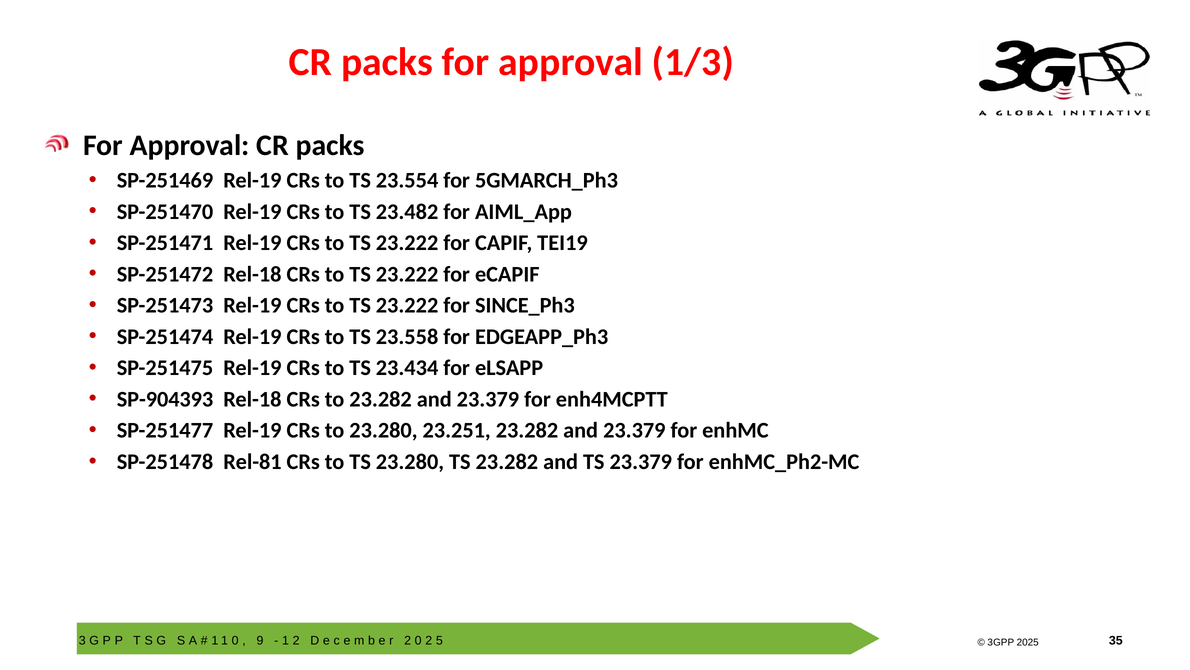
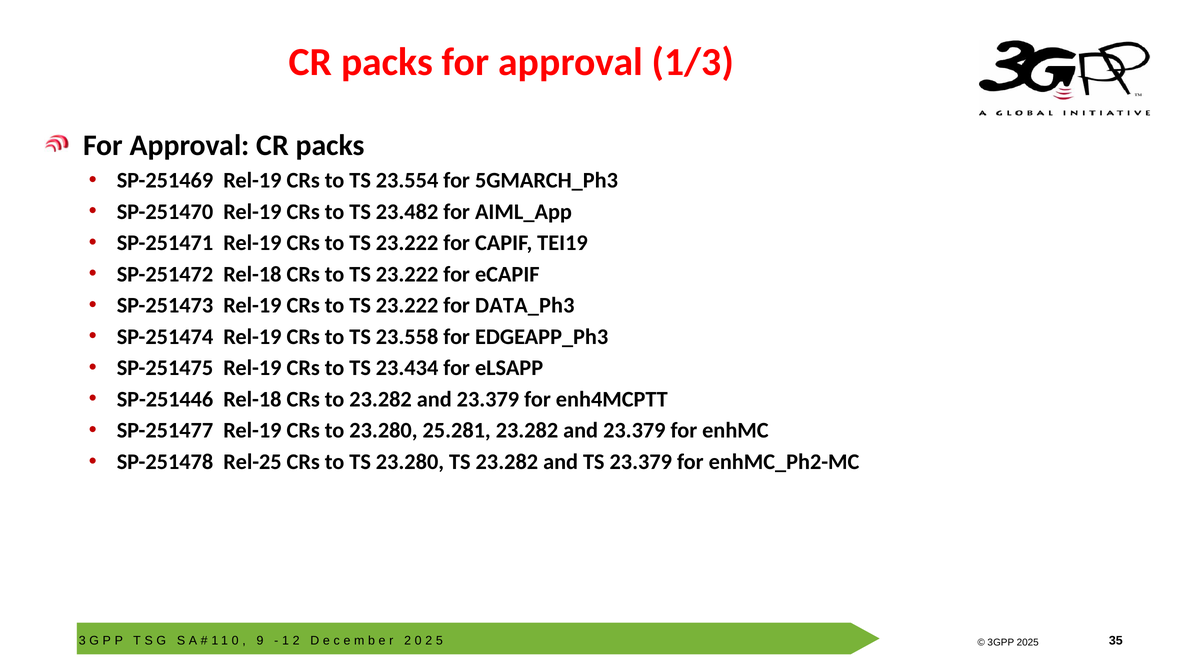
SINCE_Ph3: SINCE_Ph3 -> DATA_Ph3 (525, 305)
SP-904393: SP-904393 -> SP-251446 (165, 399)
23.251: 23.251 -> 25.281 (457, 430)
Rel-81: Rel-81 -> Rel-25 (252, 461)
